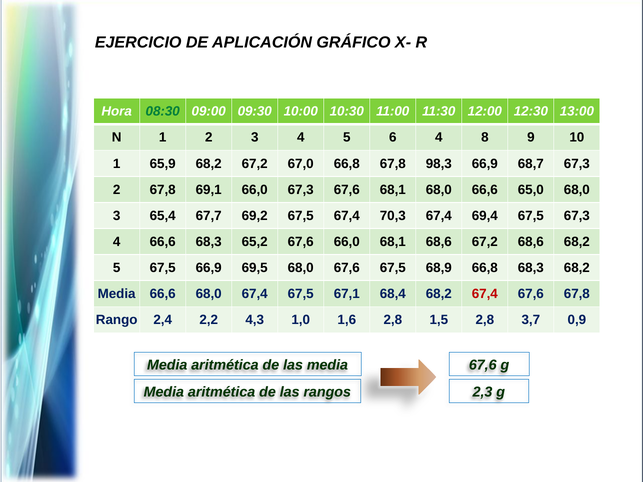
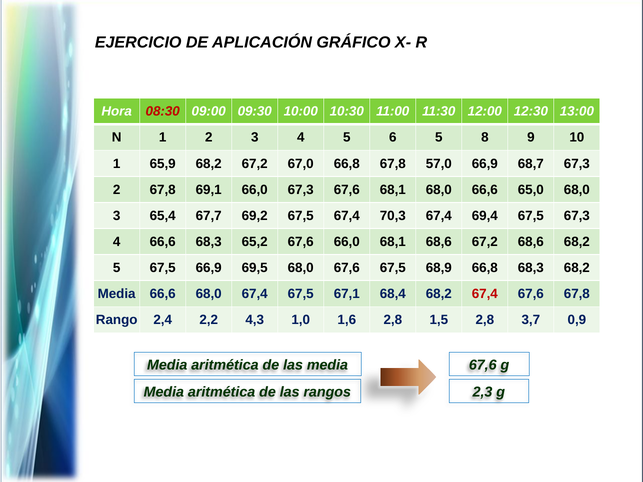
08:30 colour: green -> red (163, 112)
6 4: 4 -> 5 (439, 138)
98,3: 98,3 -> 57,0 (439, 164)
